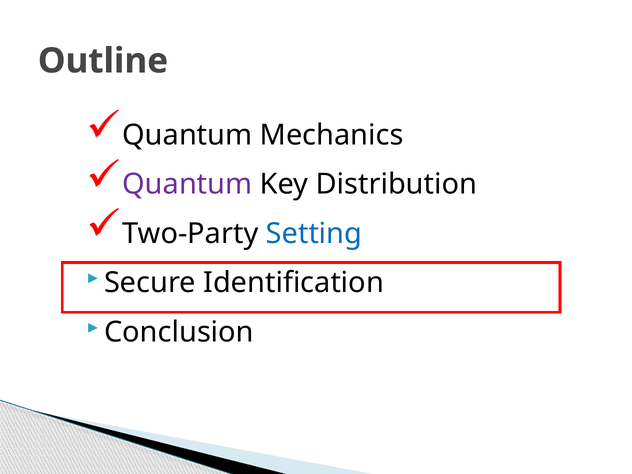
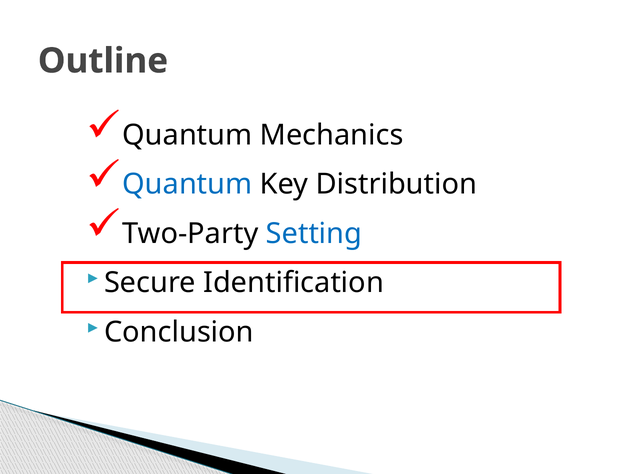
Quantum colour: purple -> blue (187, 184)
